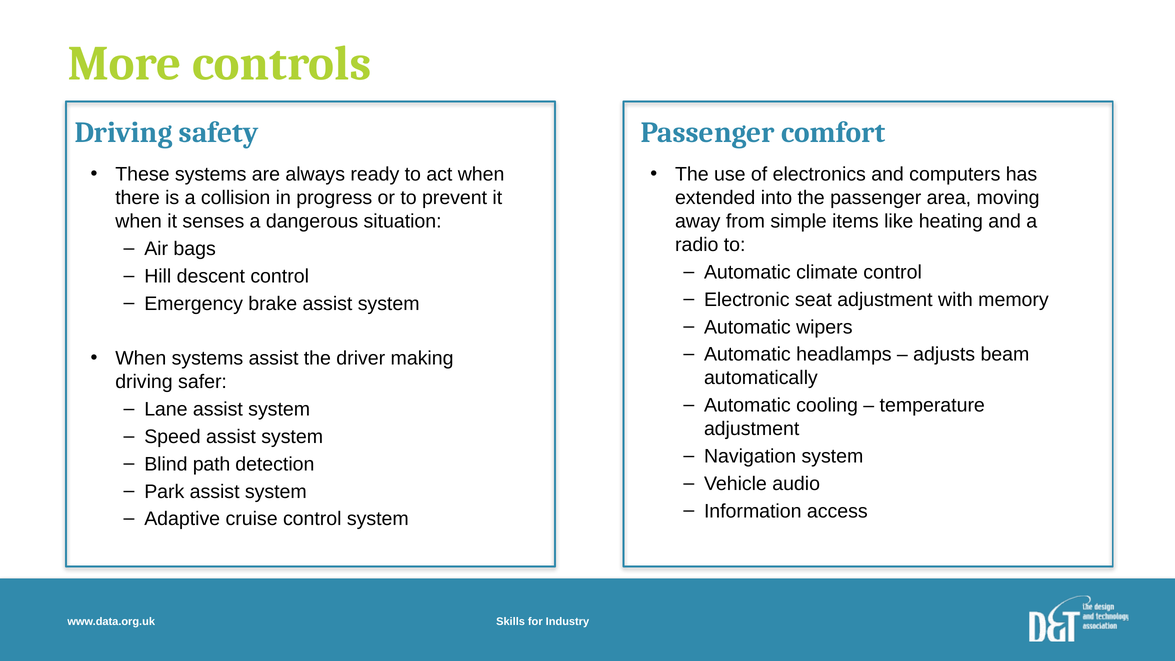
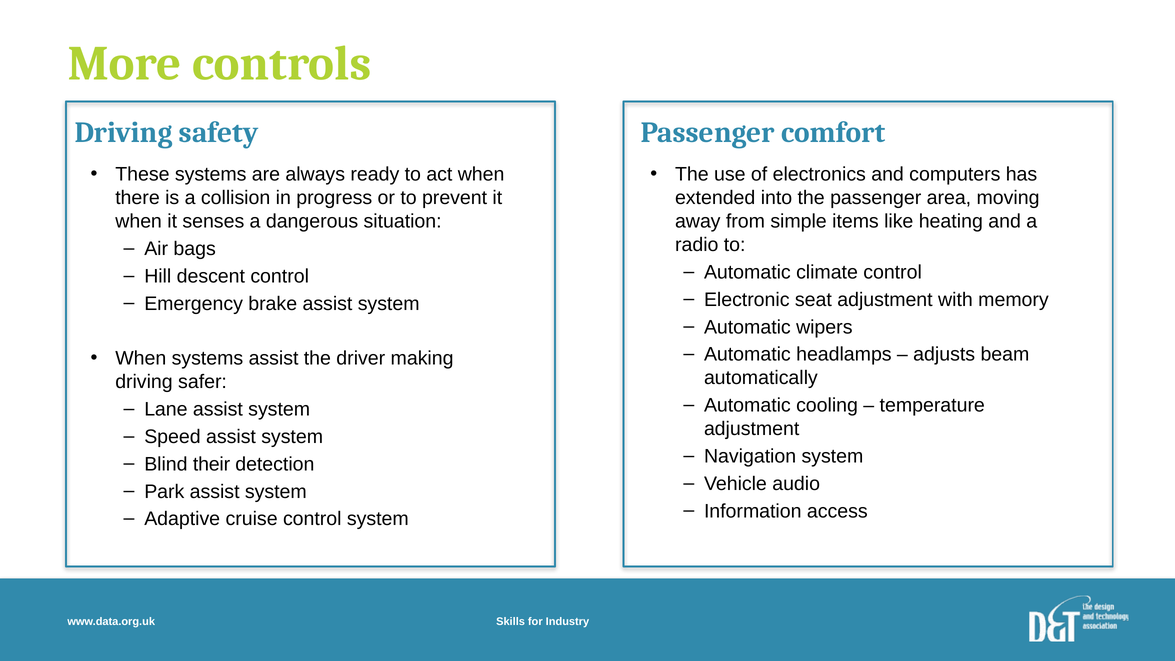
path: path -> their (212, 464)
